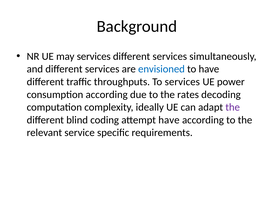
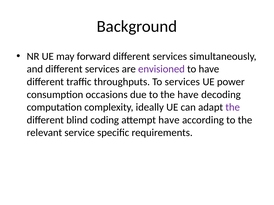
may services: services -> forward (94, 56)
envisioned colour: blue -> purple (161, 69)
consumption according: according -> occasions (107, 95)
the rates: rates -> have (188, 95)
